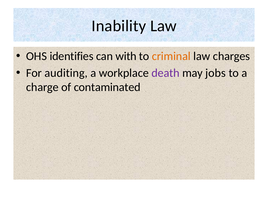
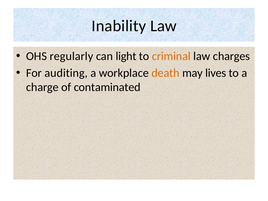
identifies: identifies -> regularly (71, 56)
with: with -> light (126, 56)
death colour: purple -> orange (166, 73)
jobs: jobs -> lives (216, 73)
